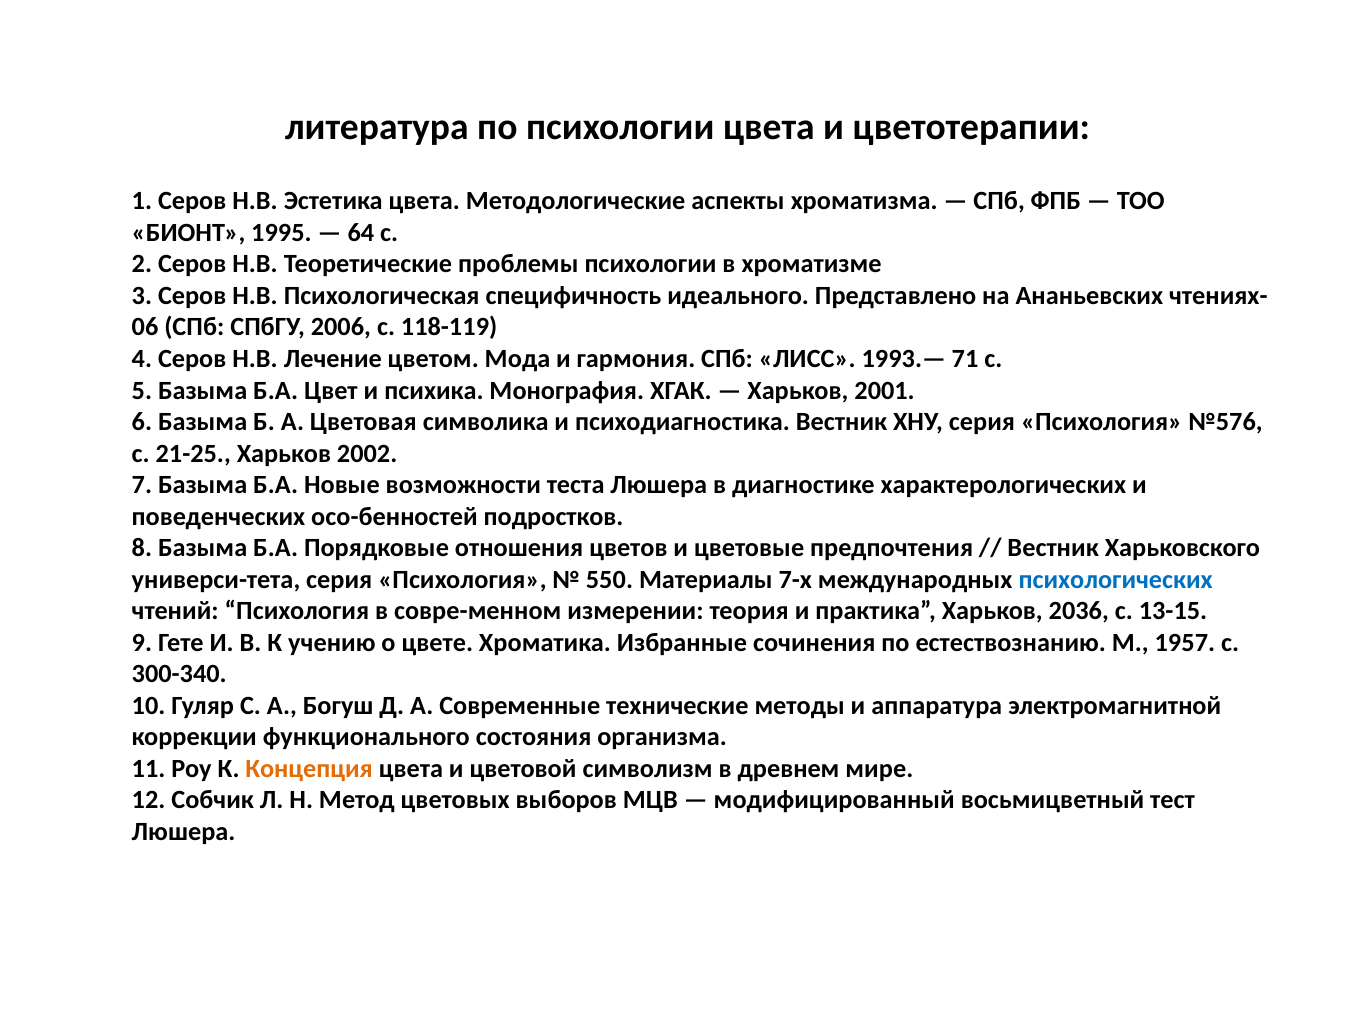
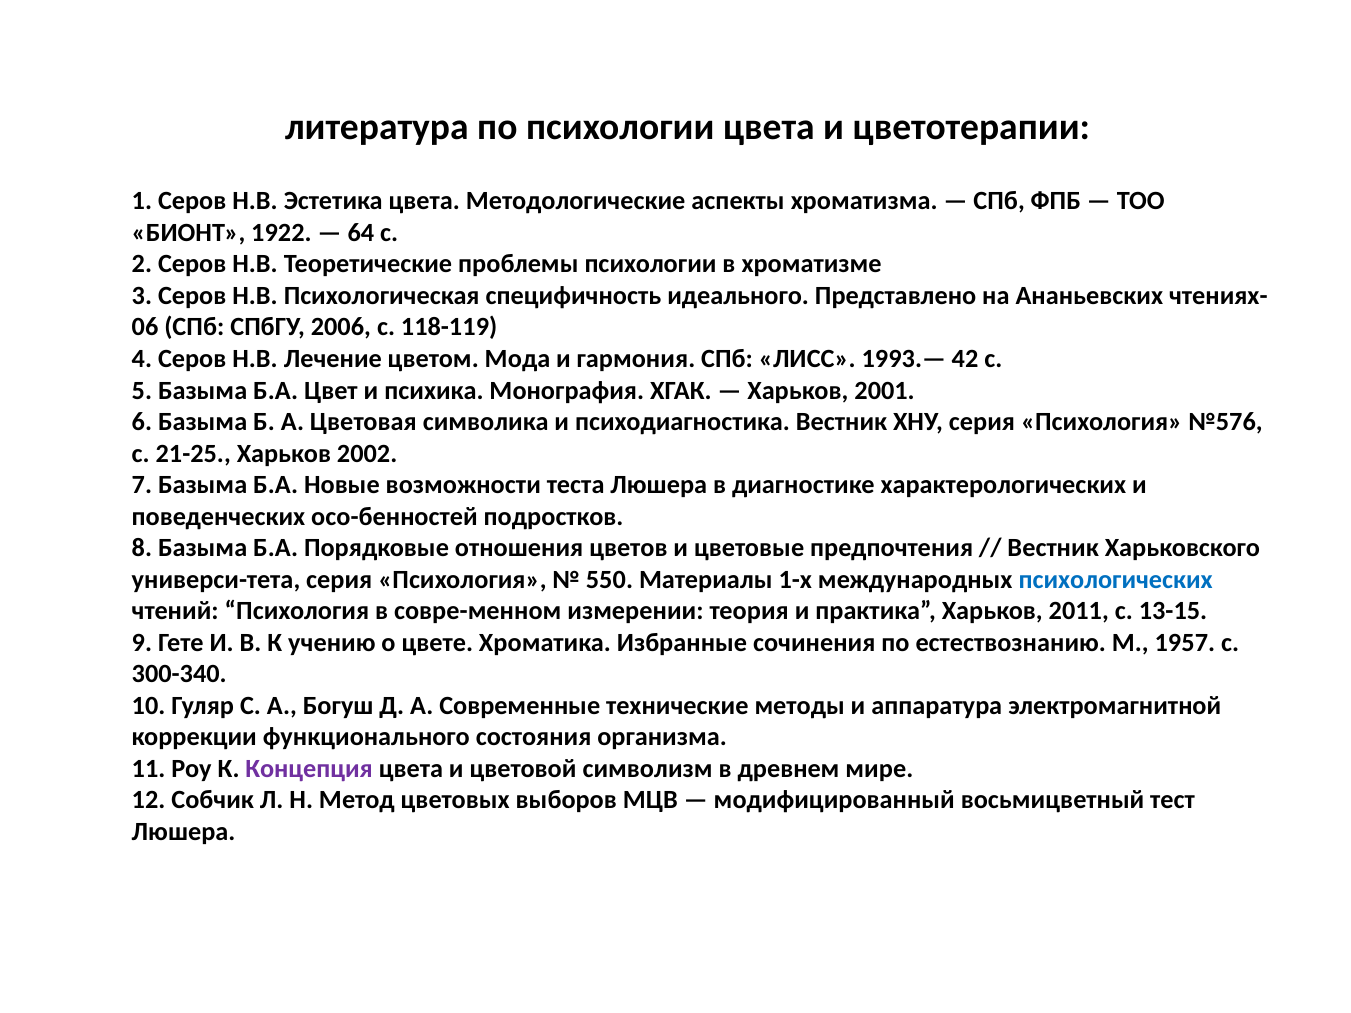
1995: 1995 -> 1922 (281, 233)
71: 71 -> 42 (965, 359)
7-х: 7-х -> 1-х (795, 580)
2036: 2036 -> 2011 (1079, 611)
Концепция colour: orange -> purple (309, 769)
